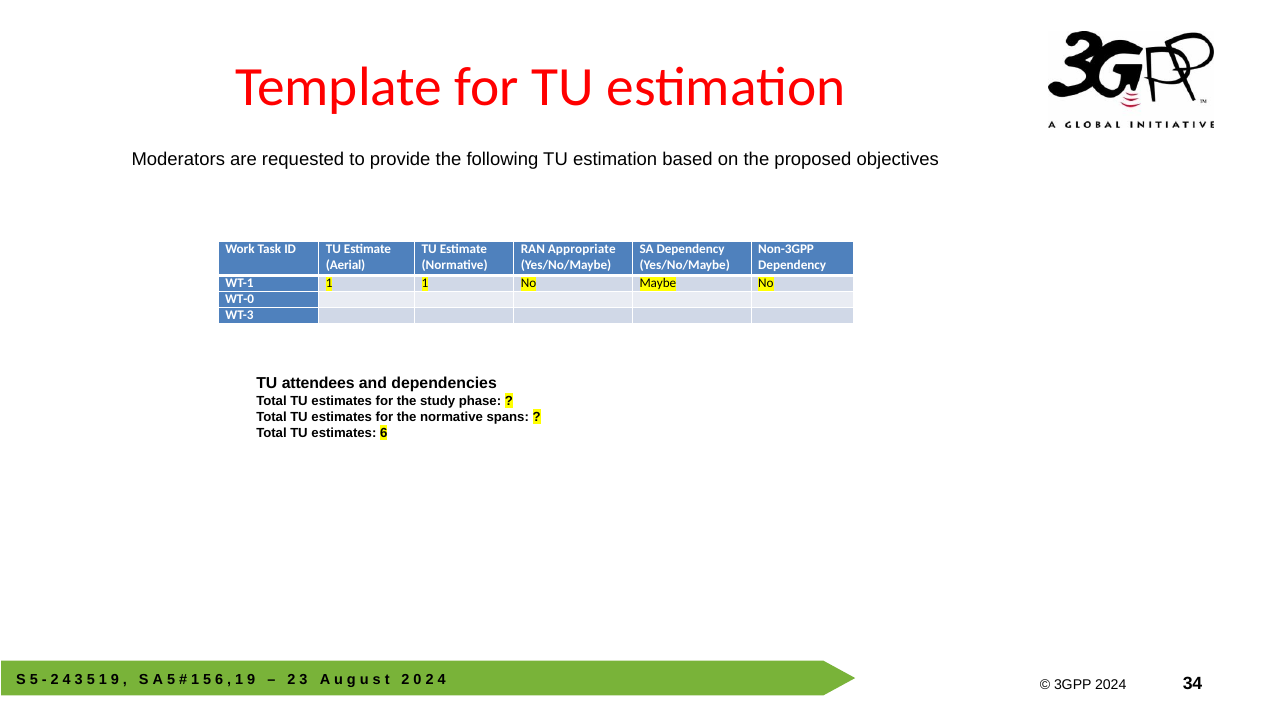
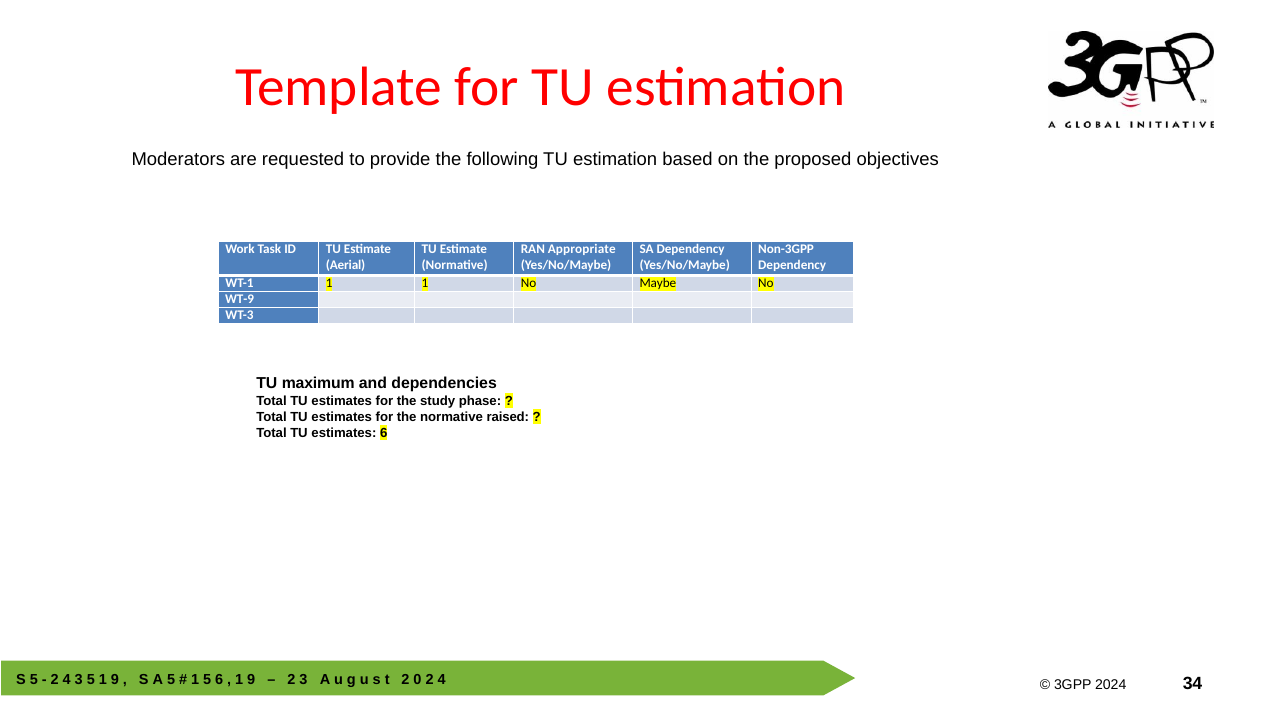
WT-0: WT-0 -> WT-9 (240, 300)
attendees: attendees -> maximum (318, 384)
spans: spans -> raised (508, 417)
